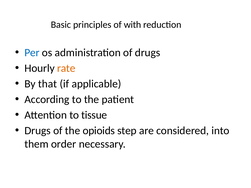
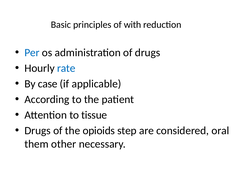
rate colour: orange -> blue (66, 68)
that: that -> case (48, 84)
into: into -> oral (220, 131)
order: order -> other (64, 144)
